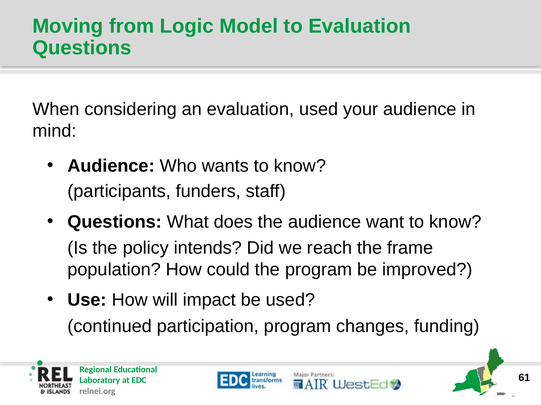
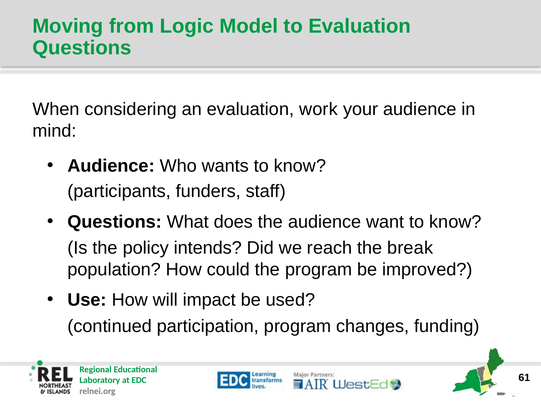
evaluation used: used -> work (319, 109)
frame: frame -> break (410, 248)
